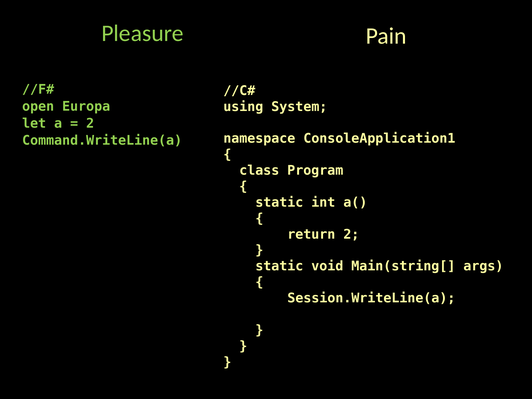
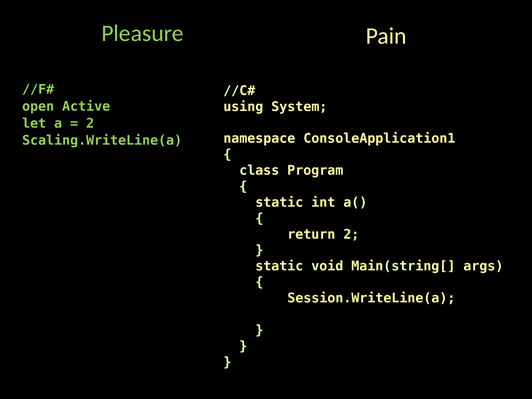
Europa: Europa -> Active (86, 106)
Command.WriteLine(a: Command.WriteLine(a -> Scaling.WriteLine(a (102, 140)
